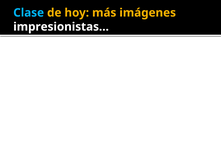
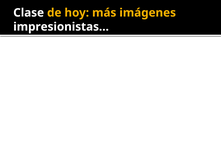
Clase colour: light blue -> white (29, 13)
